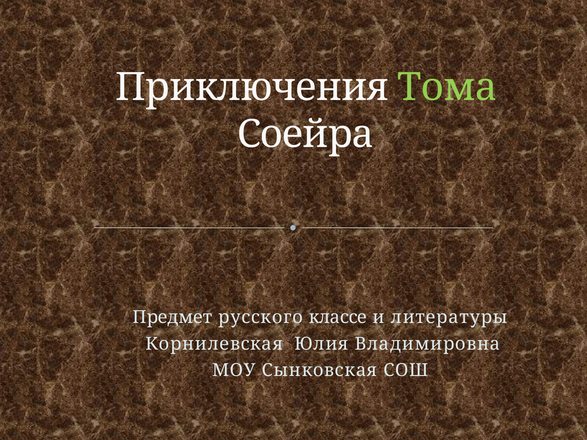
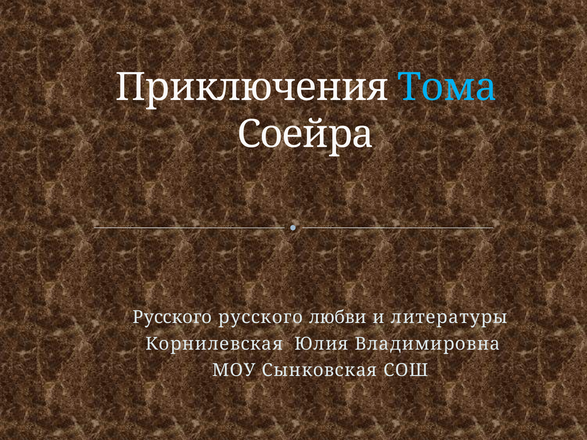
Тома colour: light green -> light blue (447, 87)
Предмет: Предмет -> Русского (172, 318)
классе: классе -> любви (338, 318)
